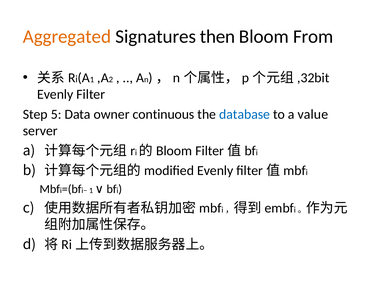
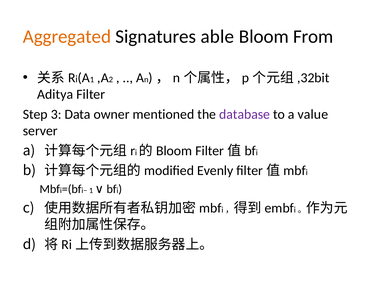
then: then -> able (217, 37)
Evenly: Evenly -> Aditya (55, 94)
5: 5 -> 3 (56, 114)
continuous: continuous -> mentioned (163, 114)
database colour: blue -> purple (245, 114)
